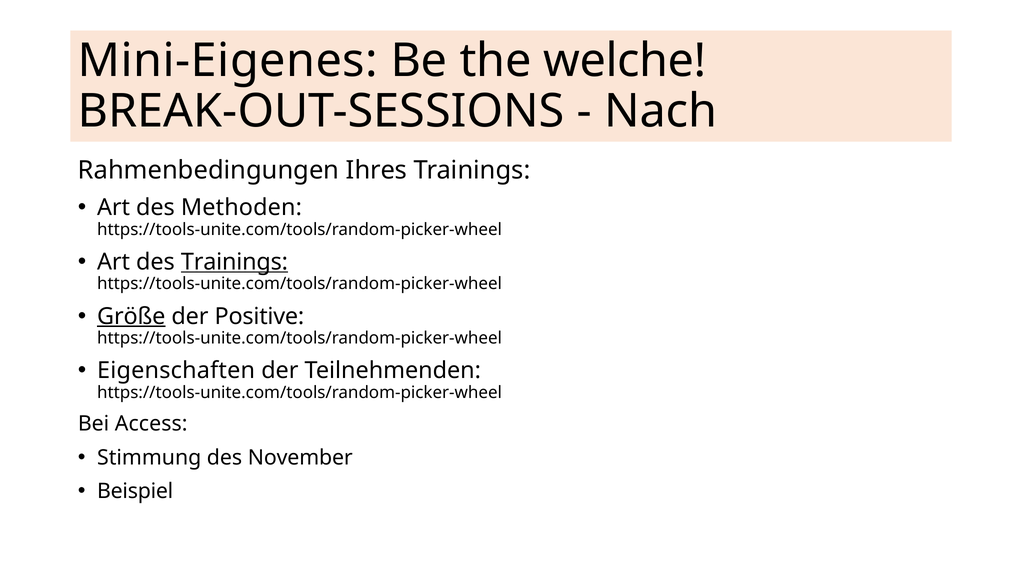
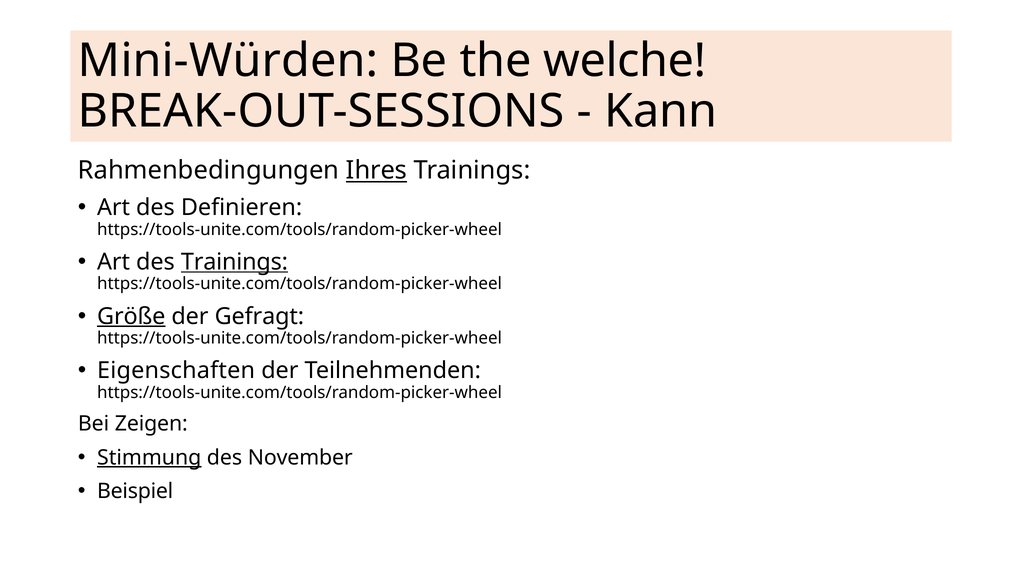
Mini-Eigenes: Mini-Eigenes -> Mini-Würden (228, 61)
Nach: Nach -> Kann (661, 111)
Ihres underline: none -> present (377, 171)
Methoden: Methoden -> Definieren (242, 208)
Positive: Positive -> Gefragt (259, 316)
Access: Access -> Zeigen (151, 424)
Stimmung underline: none -> present (149, 457)
